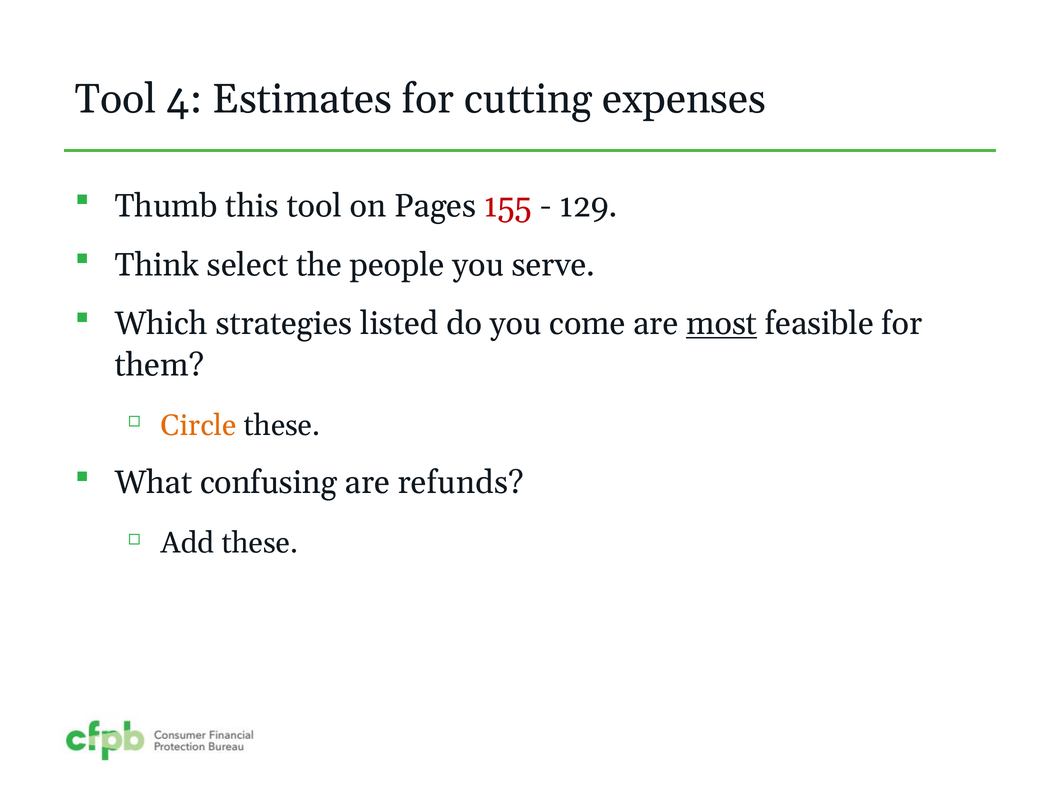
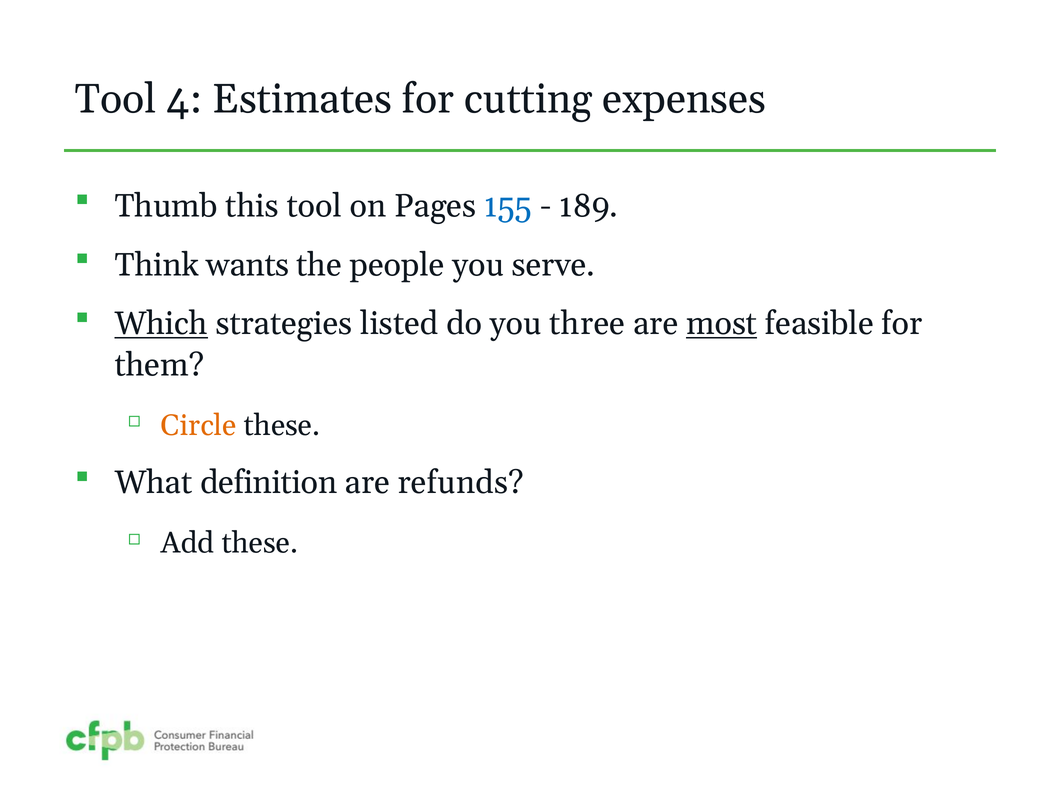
155 colour: red -> blue (508, 206)
129: 129 -> 189 (589, 206)
select: select -> wants (248, 265)
Which underline: none -> present (161, 324)
come: come -> three (587, 324)
confusing: confusing -> definition (269, 483)
